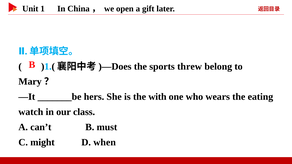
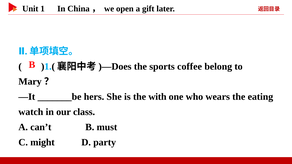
threw: threw -> coffee (190, 67)
when: when -> party (105, 142)
